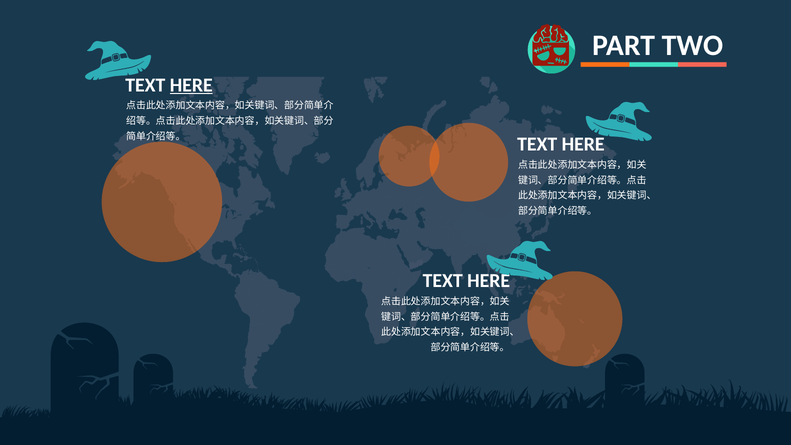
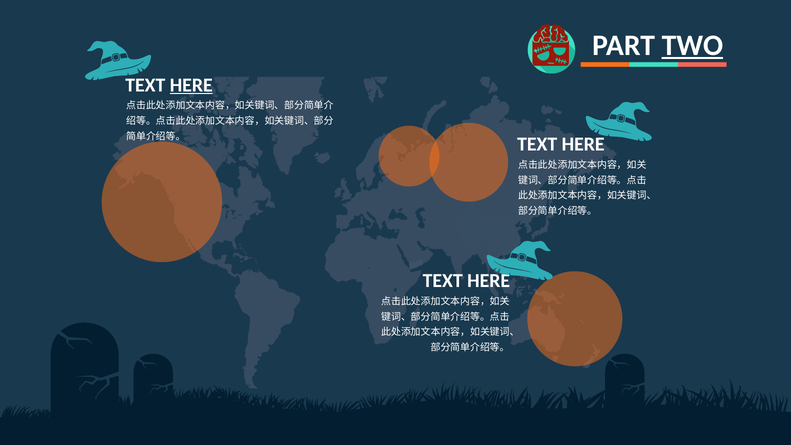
TWO underline: none -> present (692, 45)
